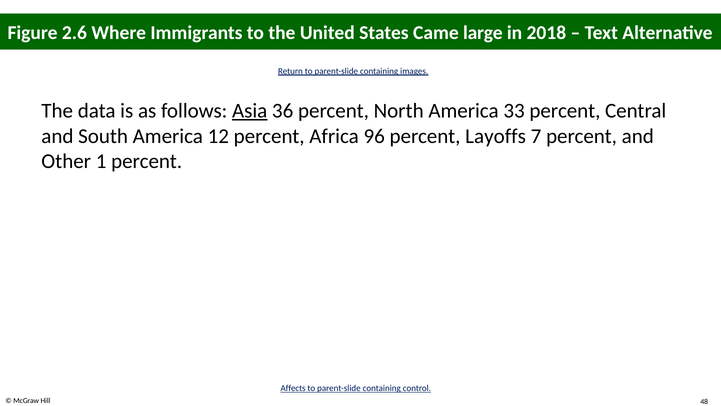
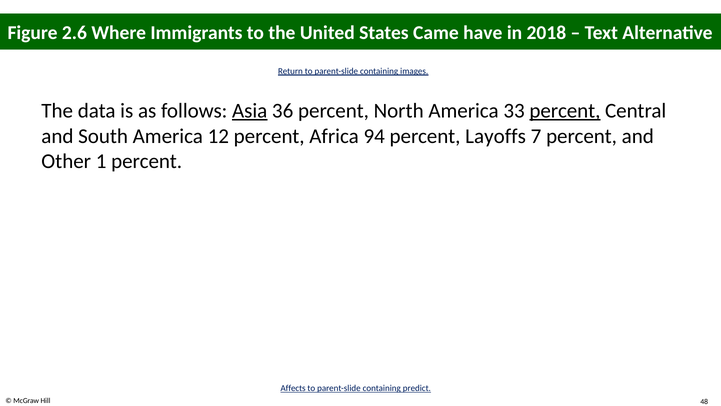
large: large -> have (483, 33)
percent underline: none -> present (565, 111)
96: 96 -> 94 (374, 136)
control: control -> predict (417, 388)
